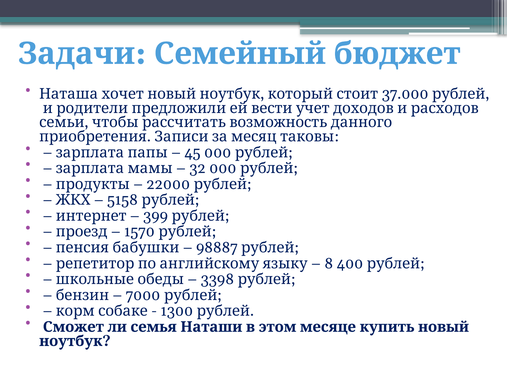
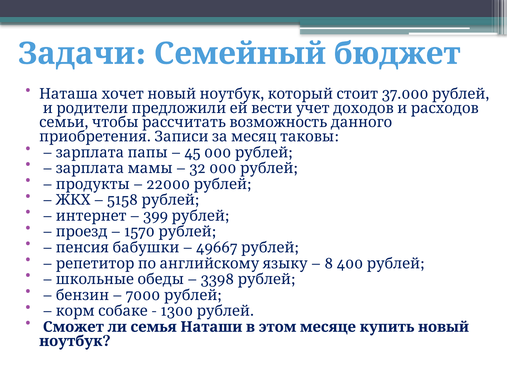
98887: 98887 -> 49667 (217, 248)
